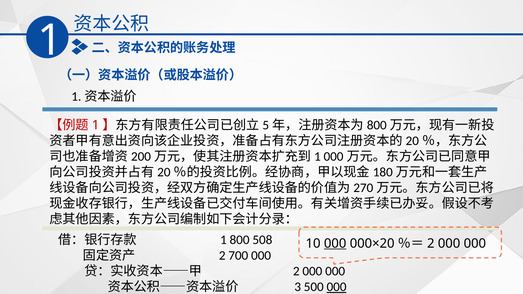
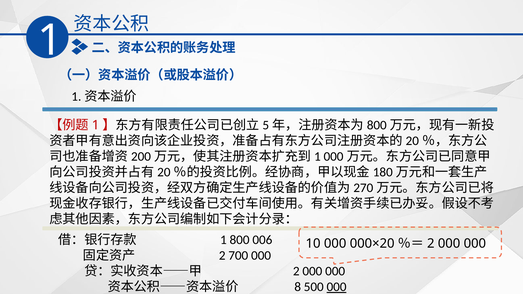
508: 508 -> 006 (262, 240)
000 underline: present -> none (335, 244)
3: 3 -> 8 (298, 287)
